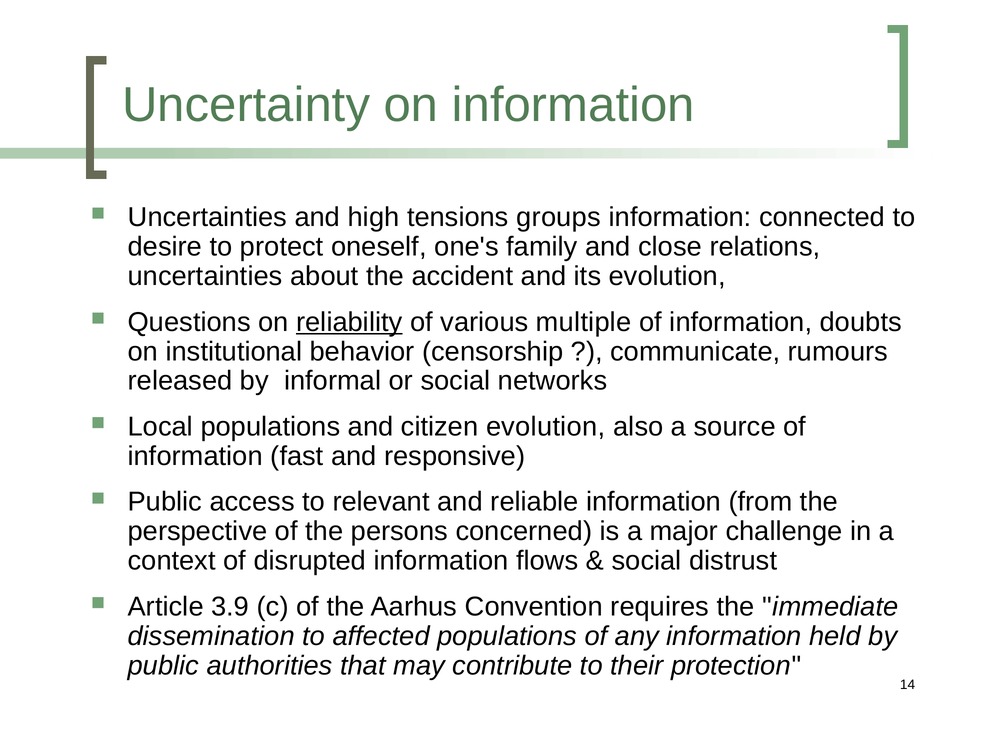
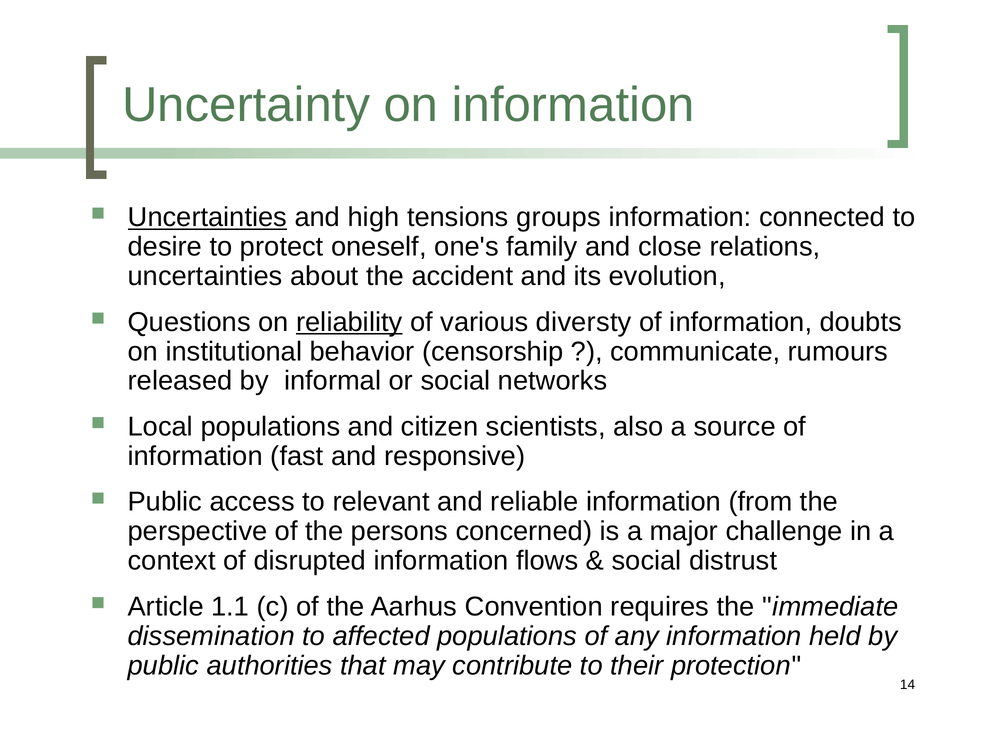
Uncertainties underline: none -> present (207, 218)
multiple: multiple -> diversty (584, 322)
citizen evolution: evolution -> scientists (546, 427)
3.9: 3.9 -> 1.1 (230, 607)
